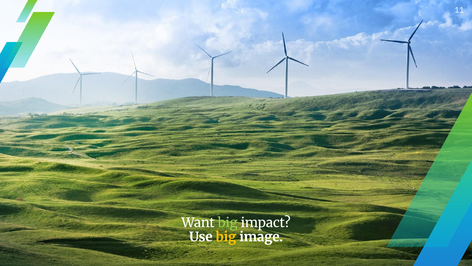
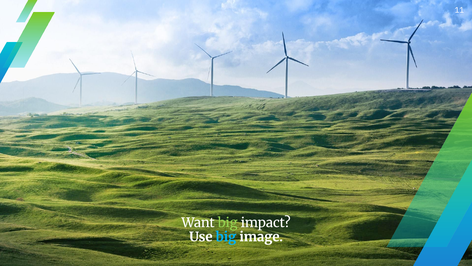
big colour: yellow -> light blue (226, 237)
